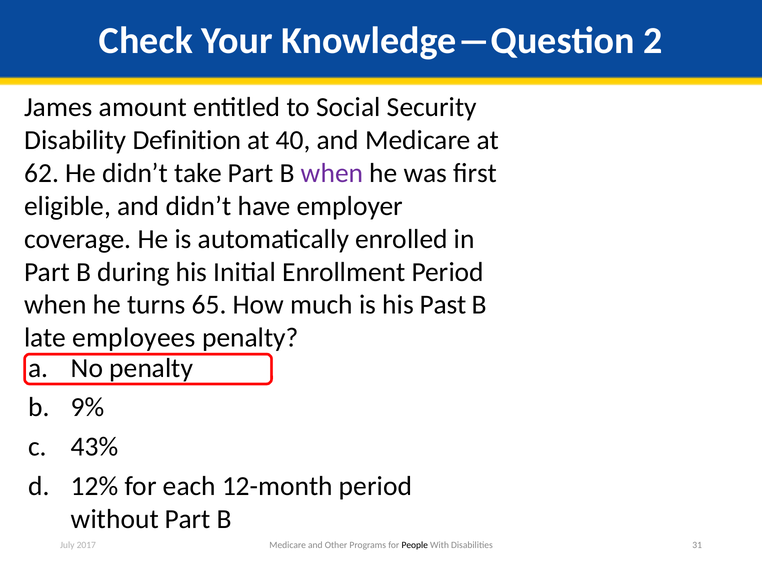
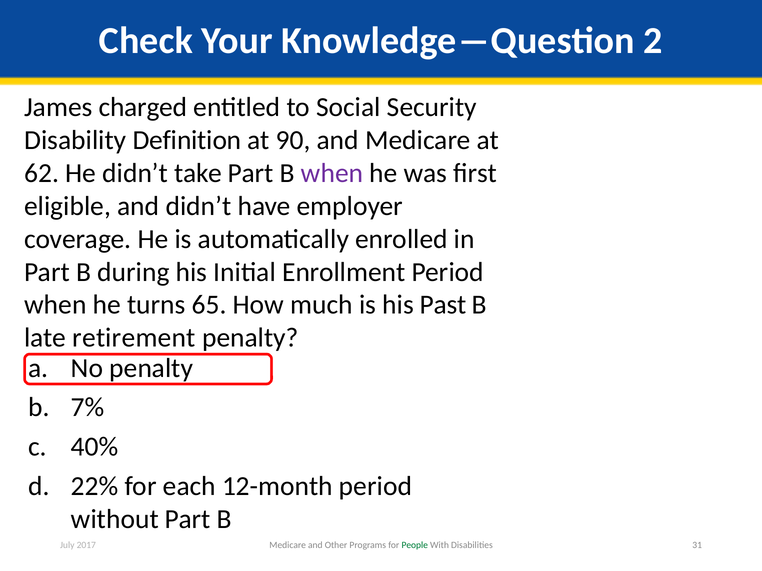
amount: amount -> charged (143, 107)
40: 40 -> 90 (293, 140)
employees: employees -> retirement (134, 338)
9%: 9% -> 7% (88, 408)
43%: 43% -> 40% (95, 447)
12%: 12% -> 22% (95, 486)
People colour: black -> green (415, 546)
